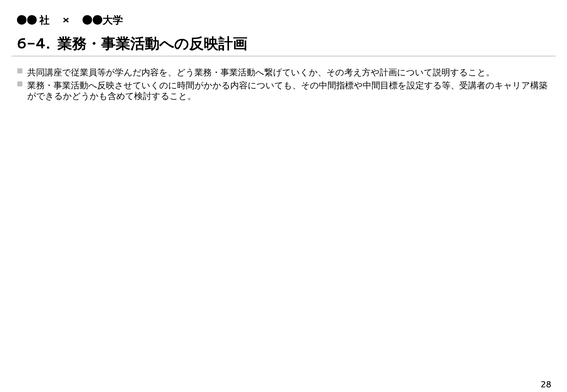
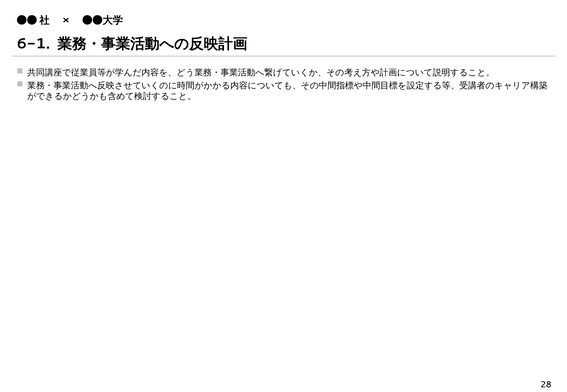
6-4: 6-4 -> 6-1 (33, 44)
